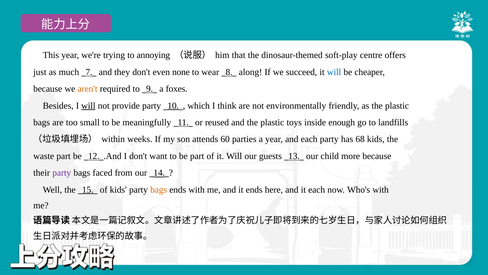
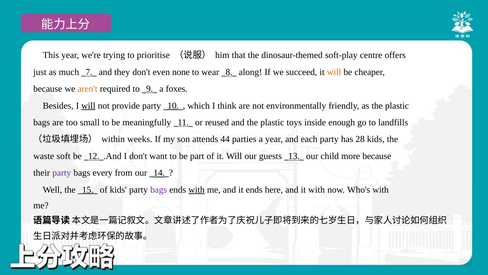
annoying: annoying -> prioritise (153, 55)
will colour: blue -> orange (334, 72)
60: 60 -> 44 (225, 139)
68: 68 -> 28 (360, 139)
waste part: part -> soft (64, 156)
faced: faced -> every (103, 173)
bags colour: orange -> purple (159, 189)
with underline: none -> present (197, 189)
it each: each -> with (317, 189)
